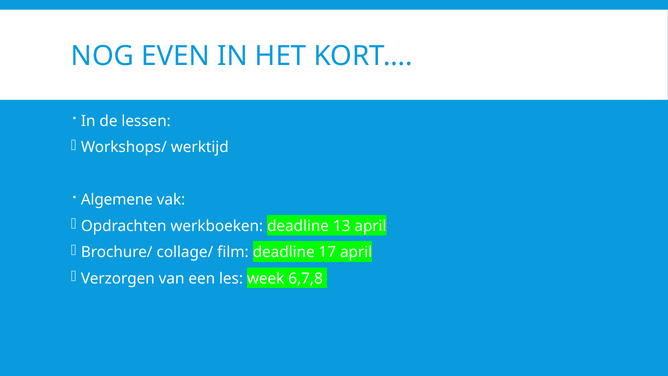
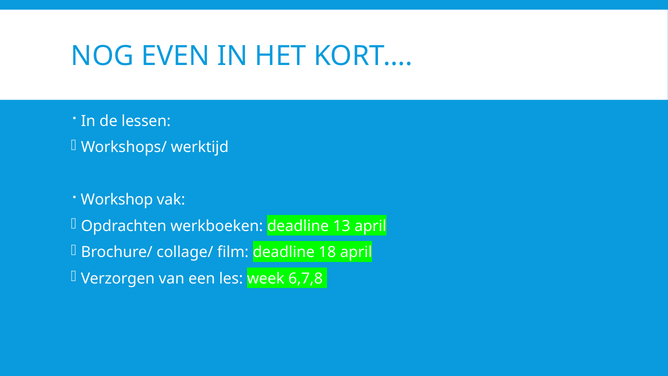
Algemene: Algemene -> Workshop (117, 200)
17: 17 -> 18 (327, 252)
